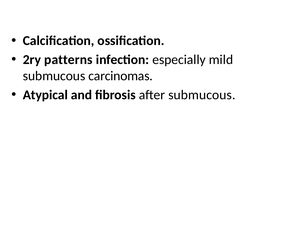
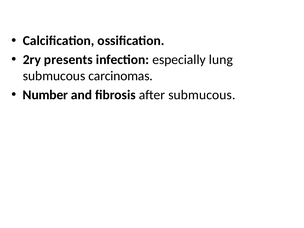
patterns: patterns -> presents (68, 60)
mild: mild -> lung (221, 60)
Atypical: Atypical -> Number (45, 95)
